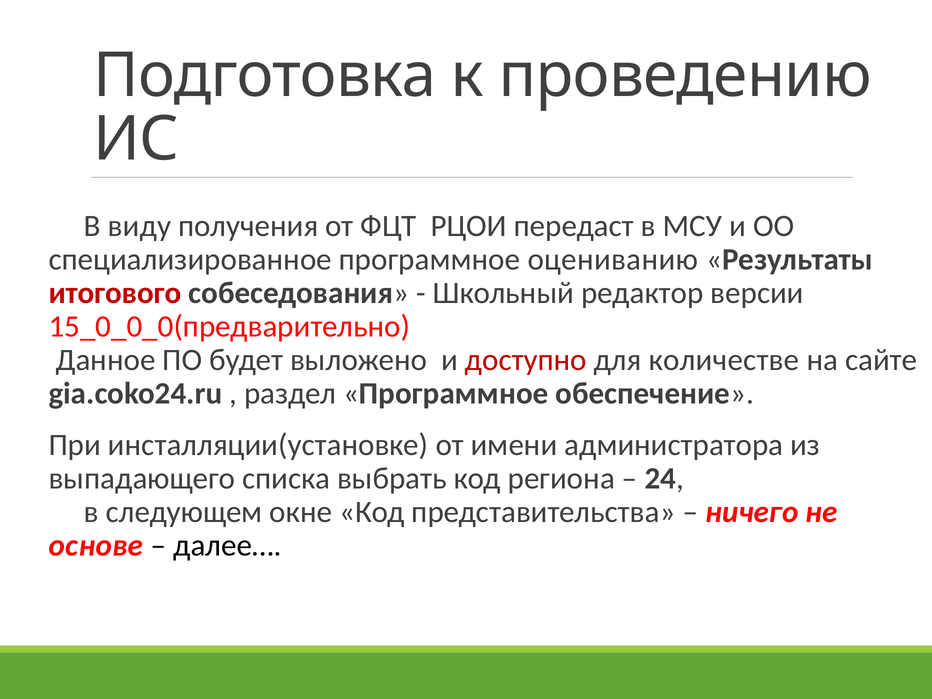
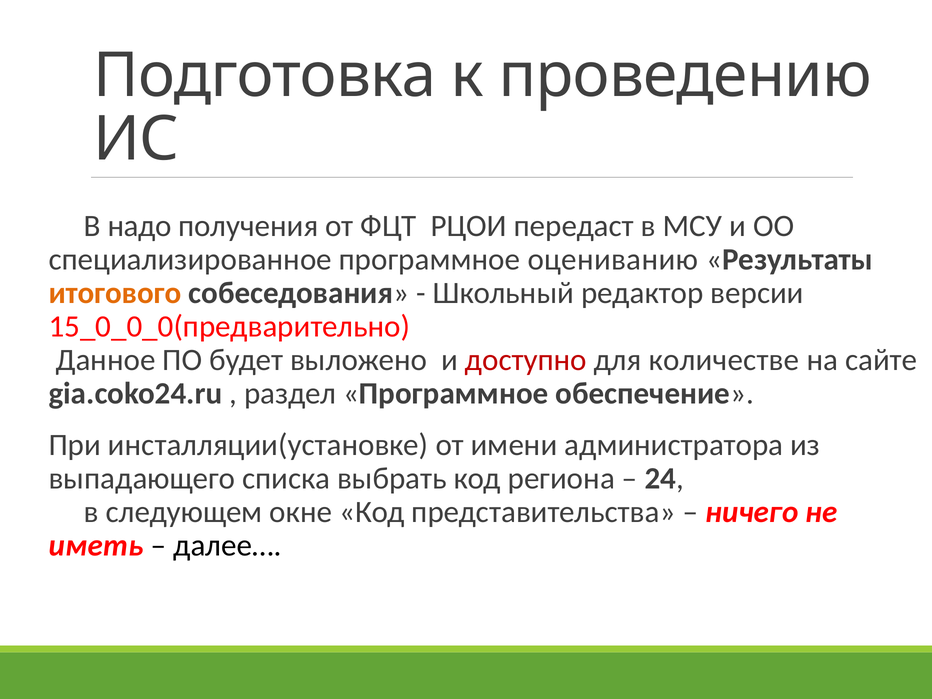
виду: виду -> надо (140, 226)
итогового colour: red -> orange (115, 293)
основе: основе -> иметь (96, 546)
